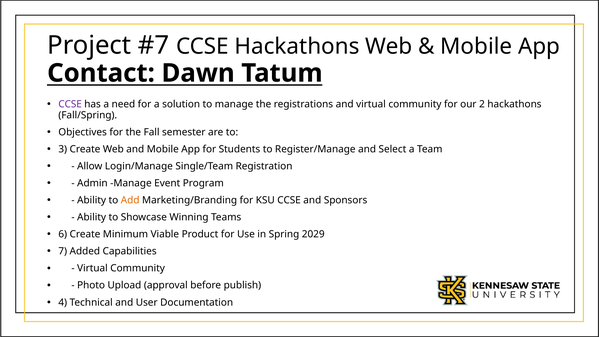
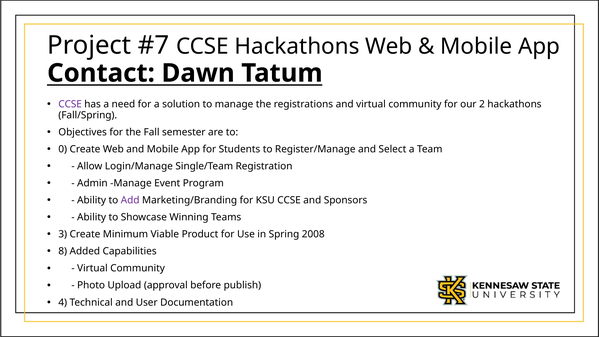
3: 3 -> 0 (63, 149)
Add colour: orange -> purple (130, 200)
6: 6 -> 3 (63, 234)
2029: 2029 -> 2008 (313, 234)
7: 7 -> 8 (63, 251)
